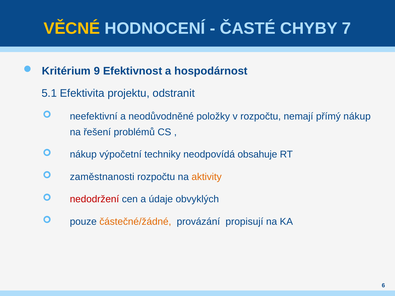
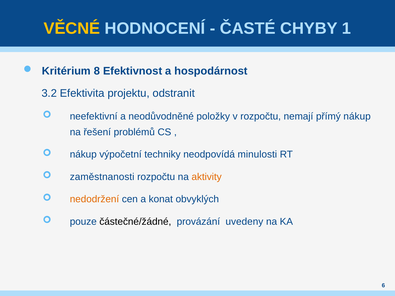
7: 7 -> 1 (347, 29)
9: 9 -> 8 (97, 71)
5.1: 5.1 -> 3.2 (49, 93)
obsahuje: obsahuje -> minulosti (257, 155)
nedodržení colour: red -> orange (94, 199)
údaje: údaje -> konat (161, 199)
částečné/žádné colour: orange -> black (135, 222)
propisují: propisují -> uvedeny (244, 222)
